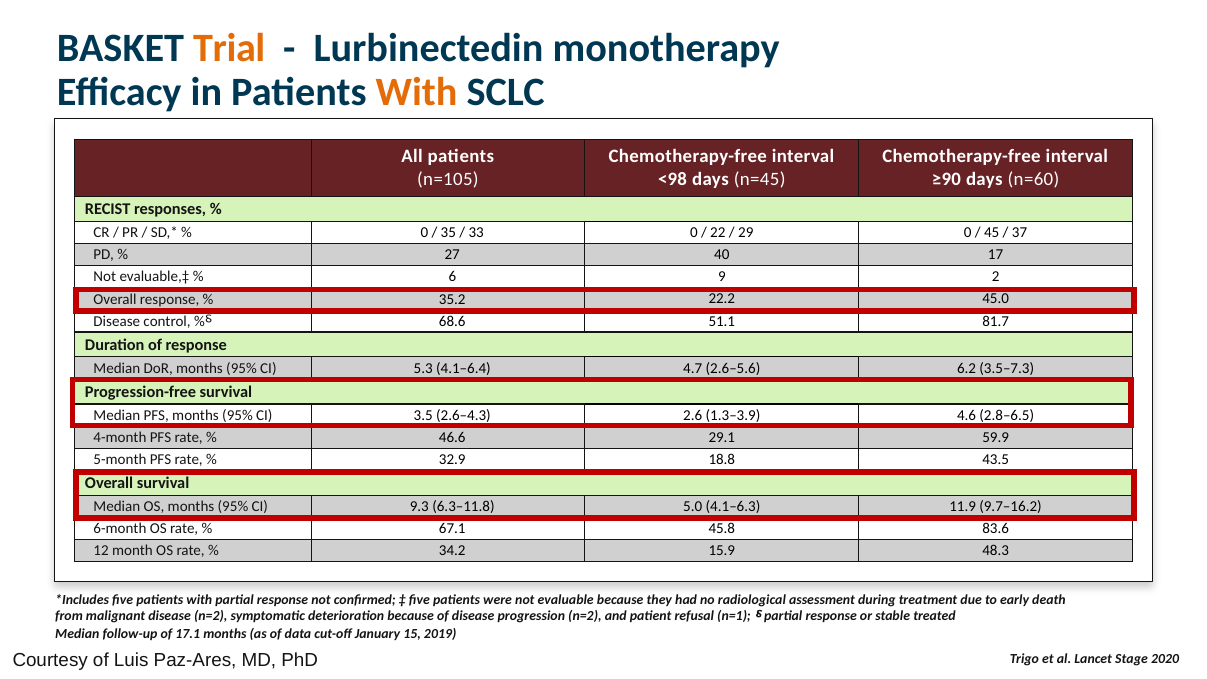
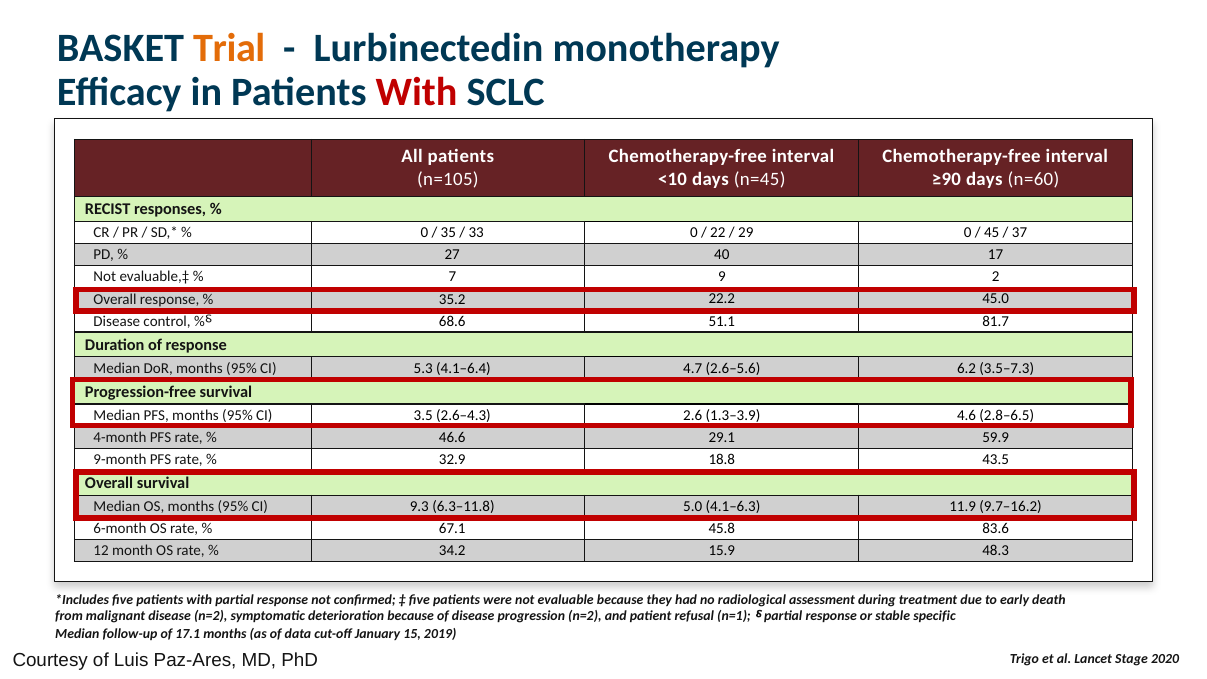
With colour: orange -> red (417, 92)
<98: <98 -> <10 (672, 180)
6: 6 -> 7 (452, 277)
5-month: 5-month -> 9-month (120, 459)
treated: treated -> specific (934, 616)
